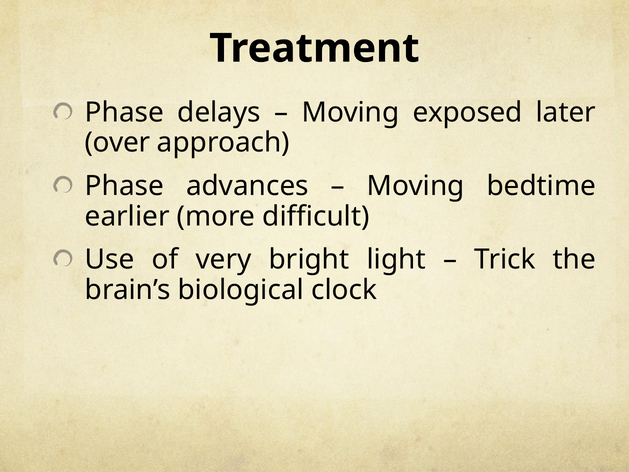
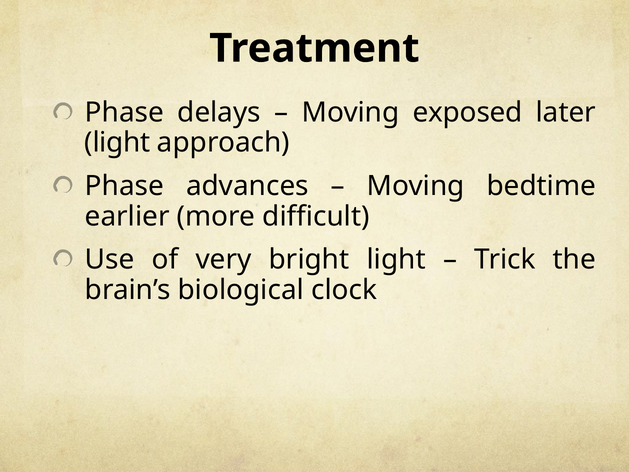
over: over -> light (117, 143)
